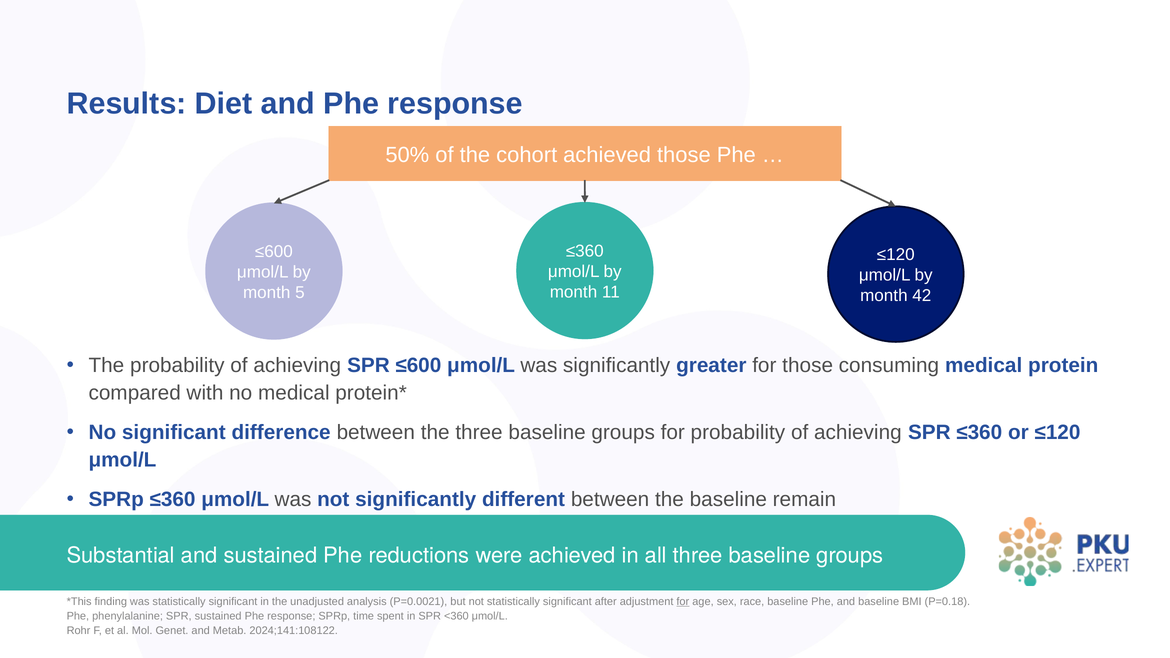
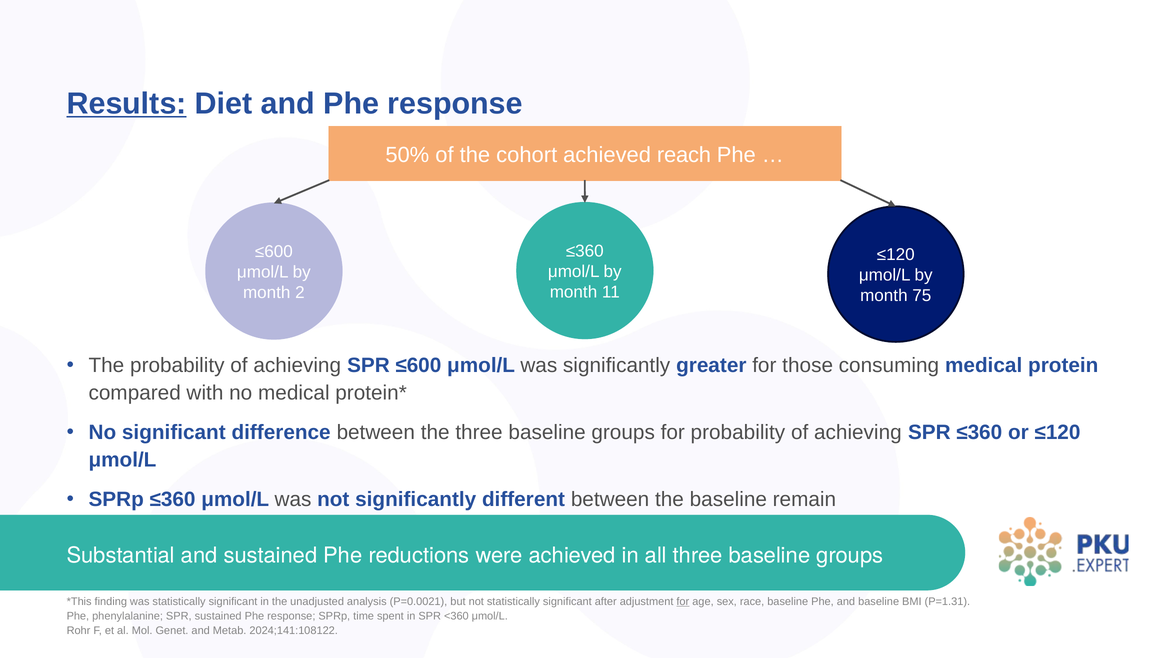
Results underline: none -> present (127, 104)
achieved those: those -> reach (684, 155)
5: 5 -> 2 (300, 293)
42: 42 -> 75 (922, 296)
P=0.18: P=0.18 -> P=1.31 (947, 602)
